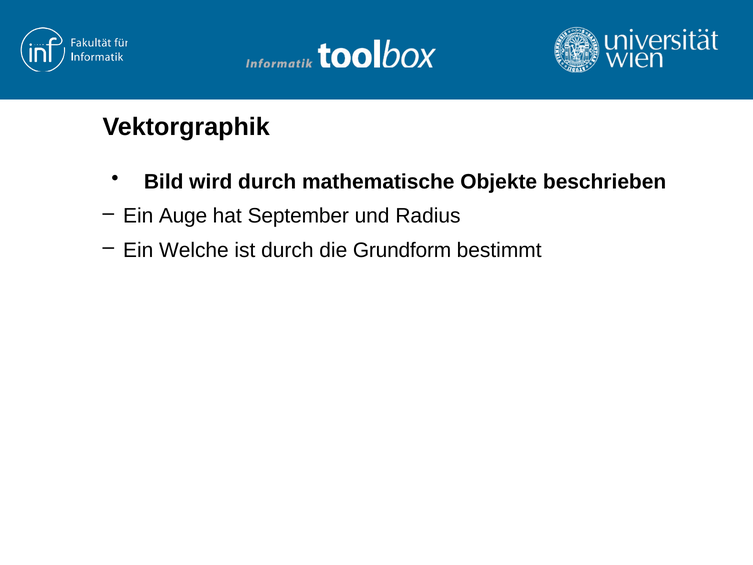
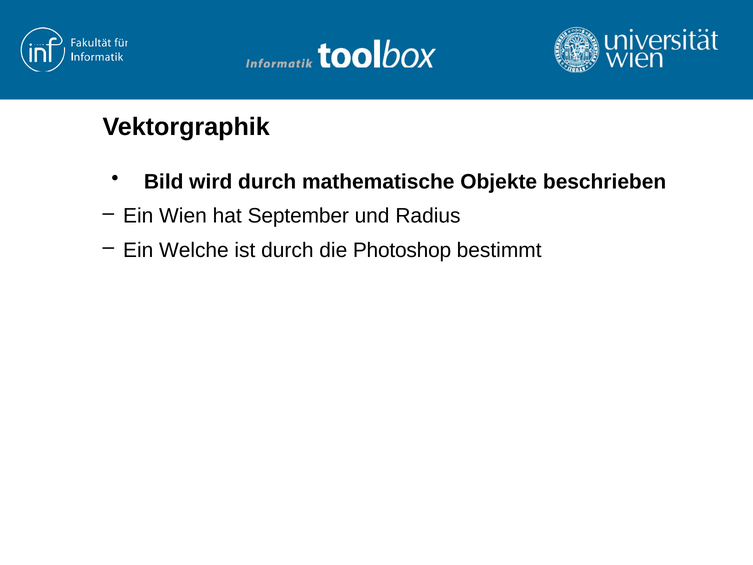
Auge: Auge -> Wien (183, 216)
Grundform: Grundform -> Photoshop (402, 250)
